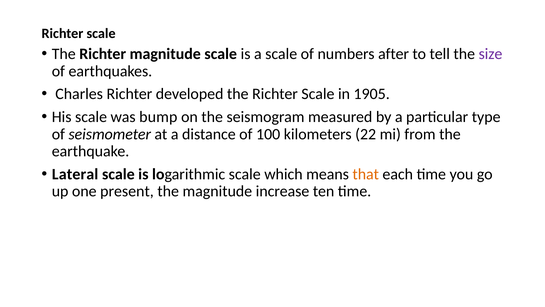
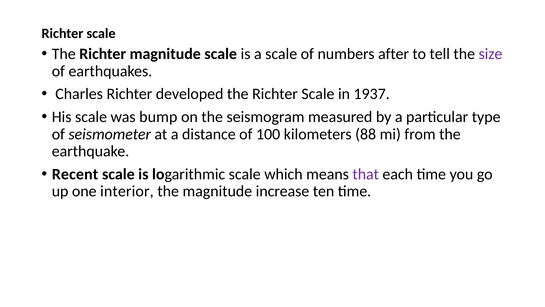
1905: 1905 -> 1937 (372, 94)
22: 22 -> 88 (366, 134)
Lateral: Lateral -> Recent (75, 174)
that colour: orange -> purple (366, 174)
present: present -> interior (127, 191)
